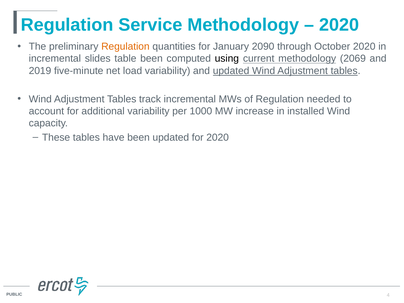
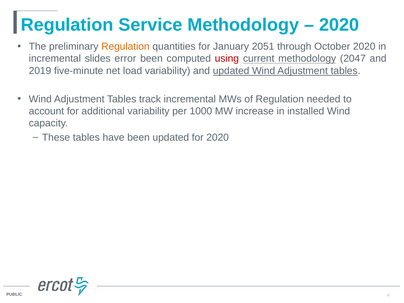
2090: 2090 -> 2051 (263, 47)
table: table -> error (125, 59)
using colour: black -> red (227, 59)
2069: 2069 -> 2047 (353, 59)
